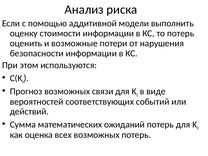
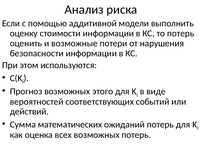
связи: связи -> этого (103, 91)
